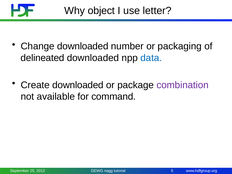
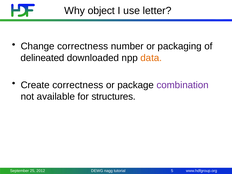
Change downloaded: downloaded -> correctness (83, 46)
data colour: blue -> orange (151, 58)
Create downloaded: downloaded -> correctness (78, 85)
command: command -> structures (114, 97)
